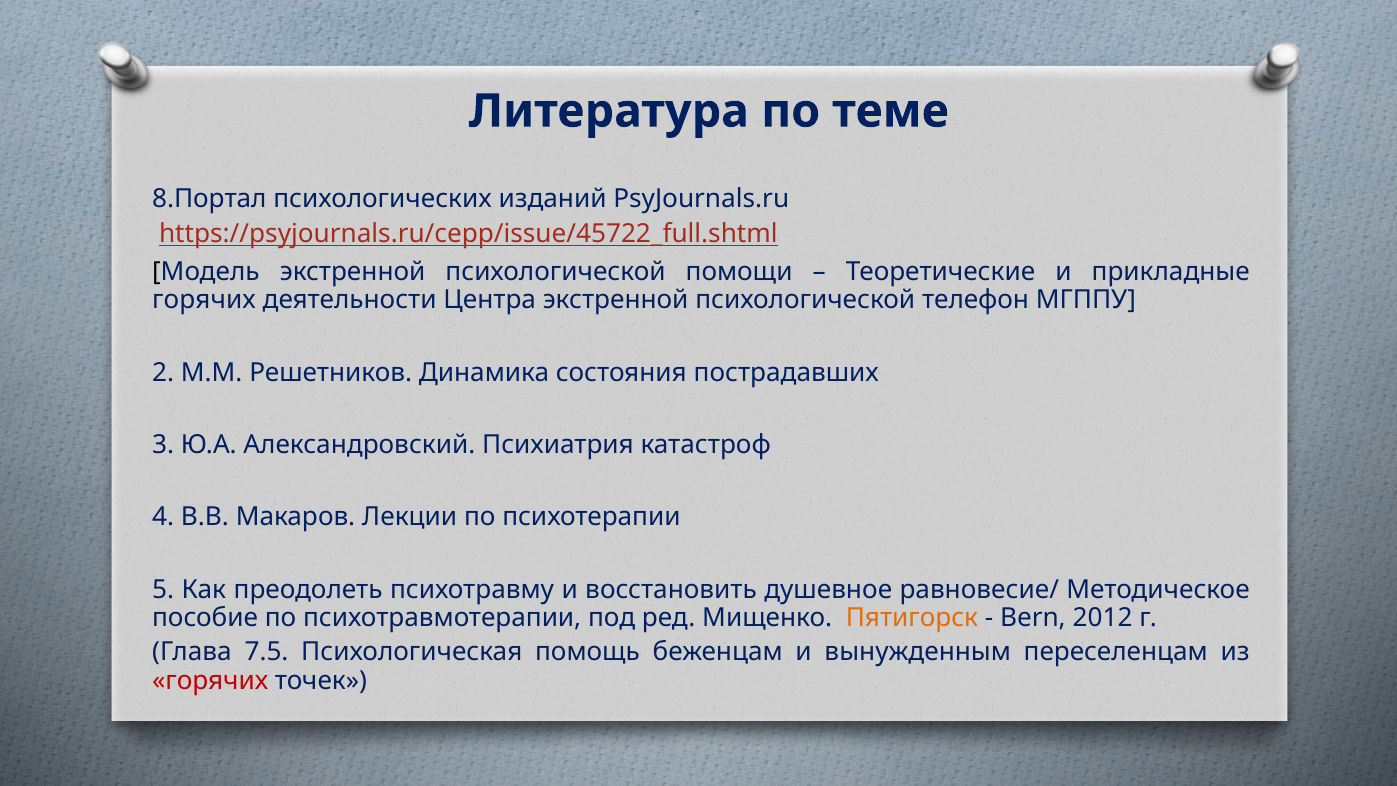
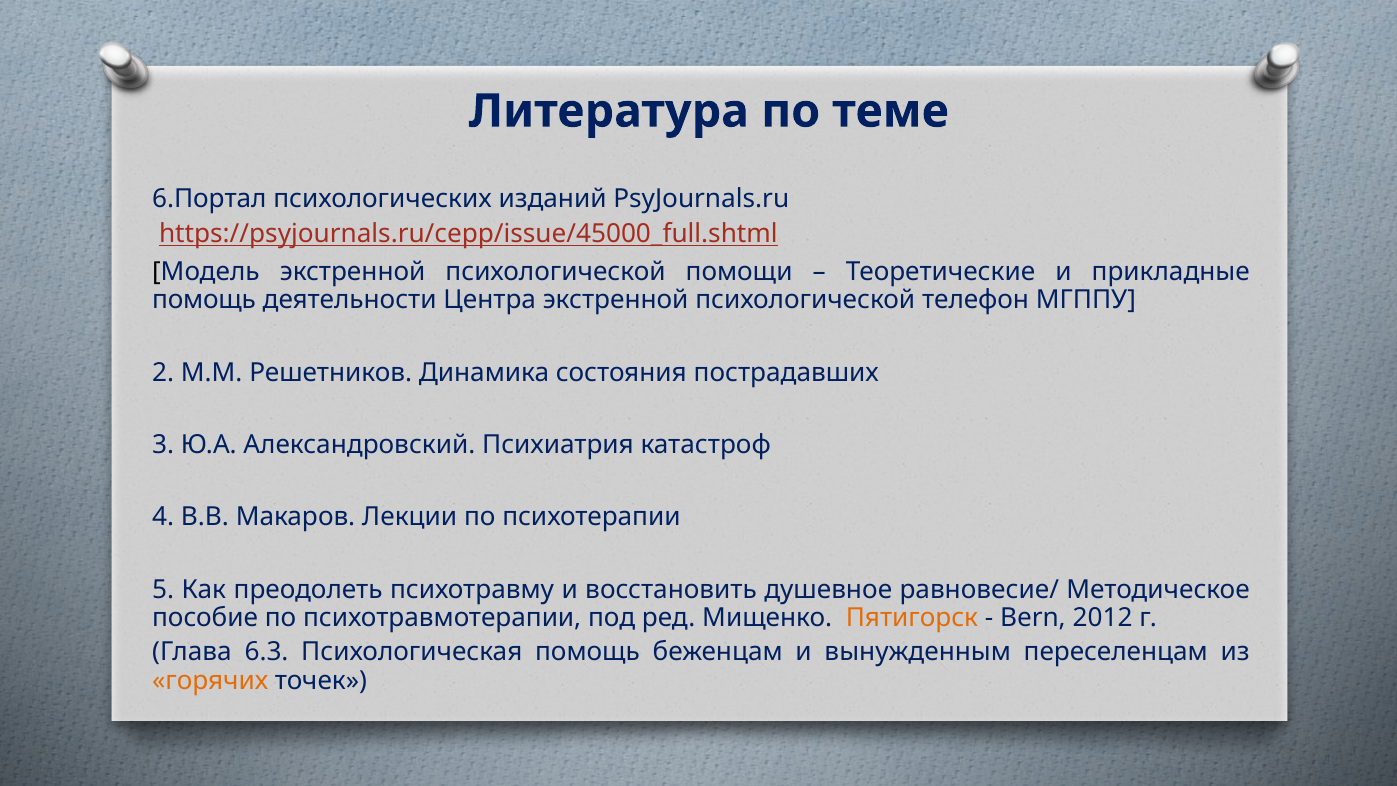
8.Портал: 8.Портал -> 6.Портал (209, 199)
https://psyjournals.ru/cepp/issue/45722_full.shtml: https://psyjournals.ru/cepp/issue/45722_full.shtml -> https://psyjournals.ru/cepp/issue/45000_full.shtml (468, 234)
горячих: горячих -> помощь (204, 300)
7.5: 7.5 -> 6.3 (267, 652)
горячих colour: red -> orange (210, 680)
